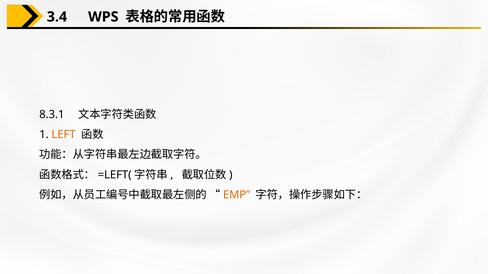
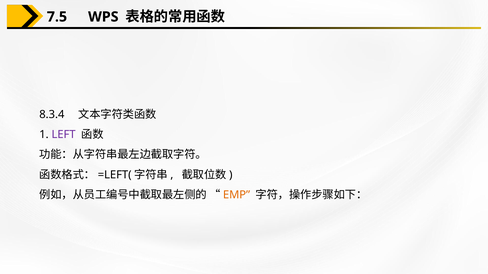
3.4: 3.4 -> 7.5 (57, 17)
8.3.1: 8.3.1 -> 8.3.4 (52, 115)
LEFT colour: orange -> purple (64, 135)
